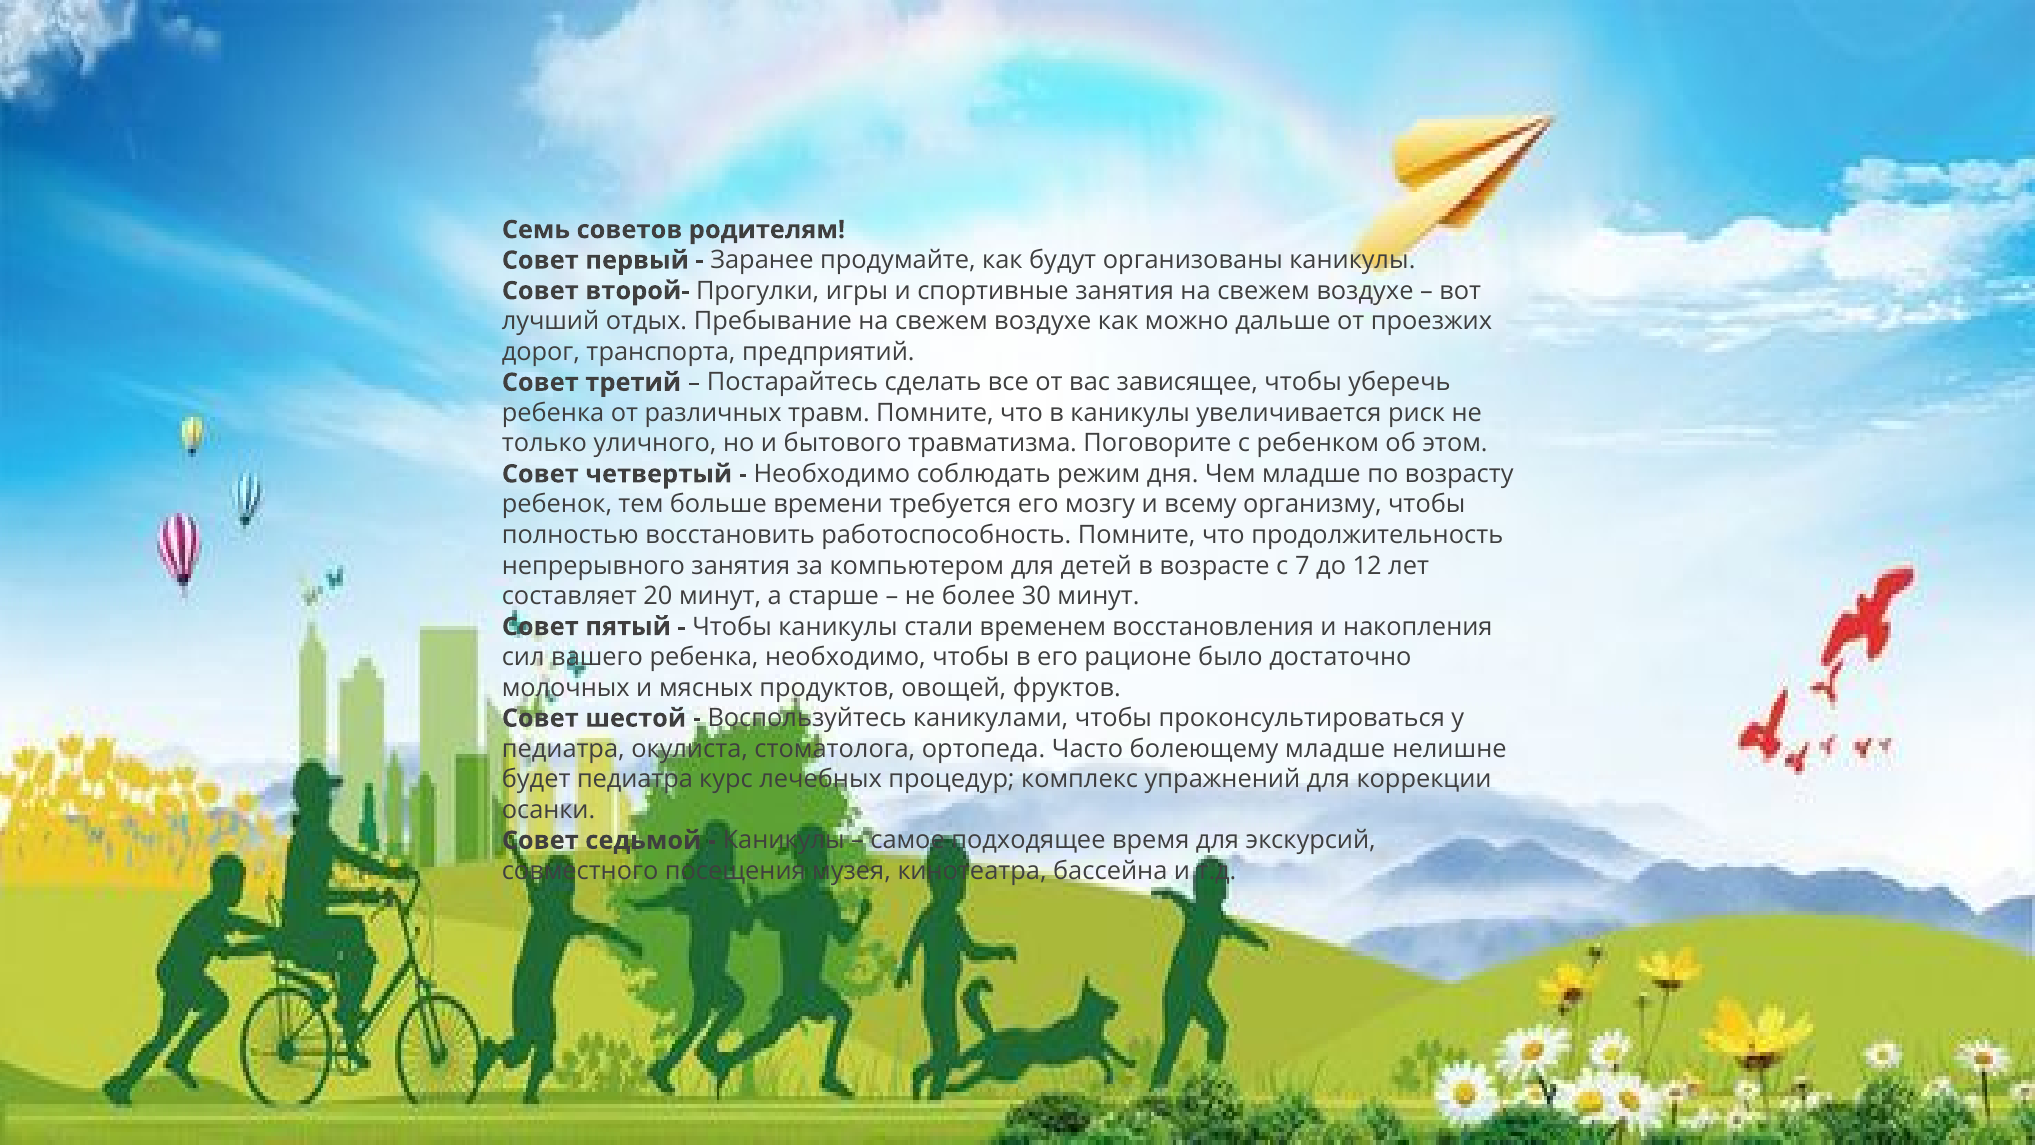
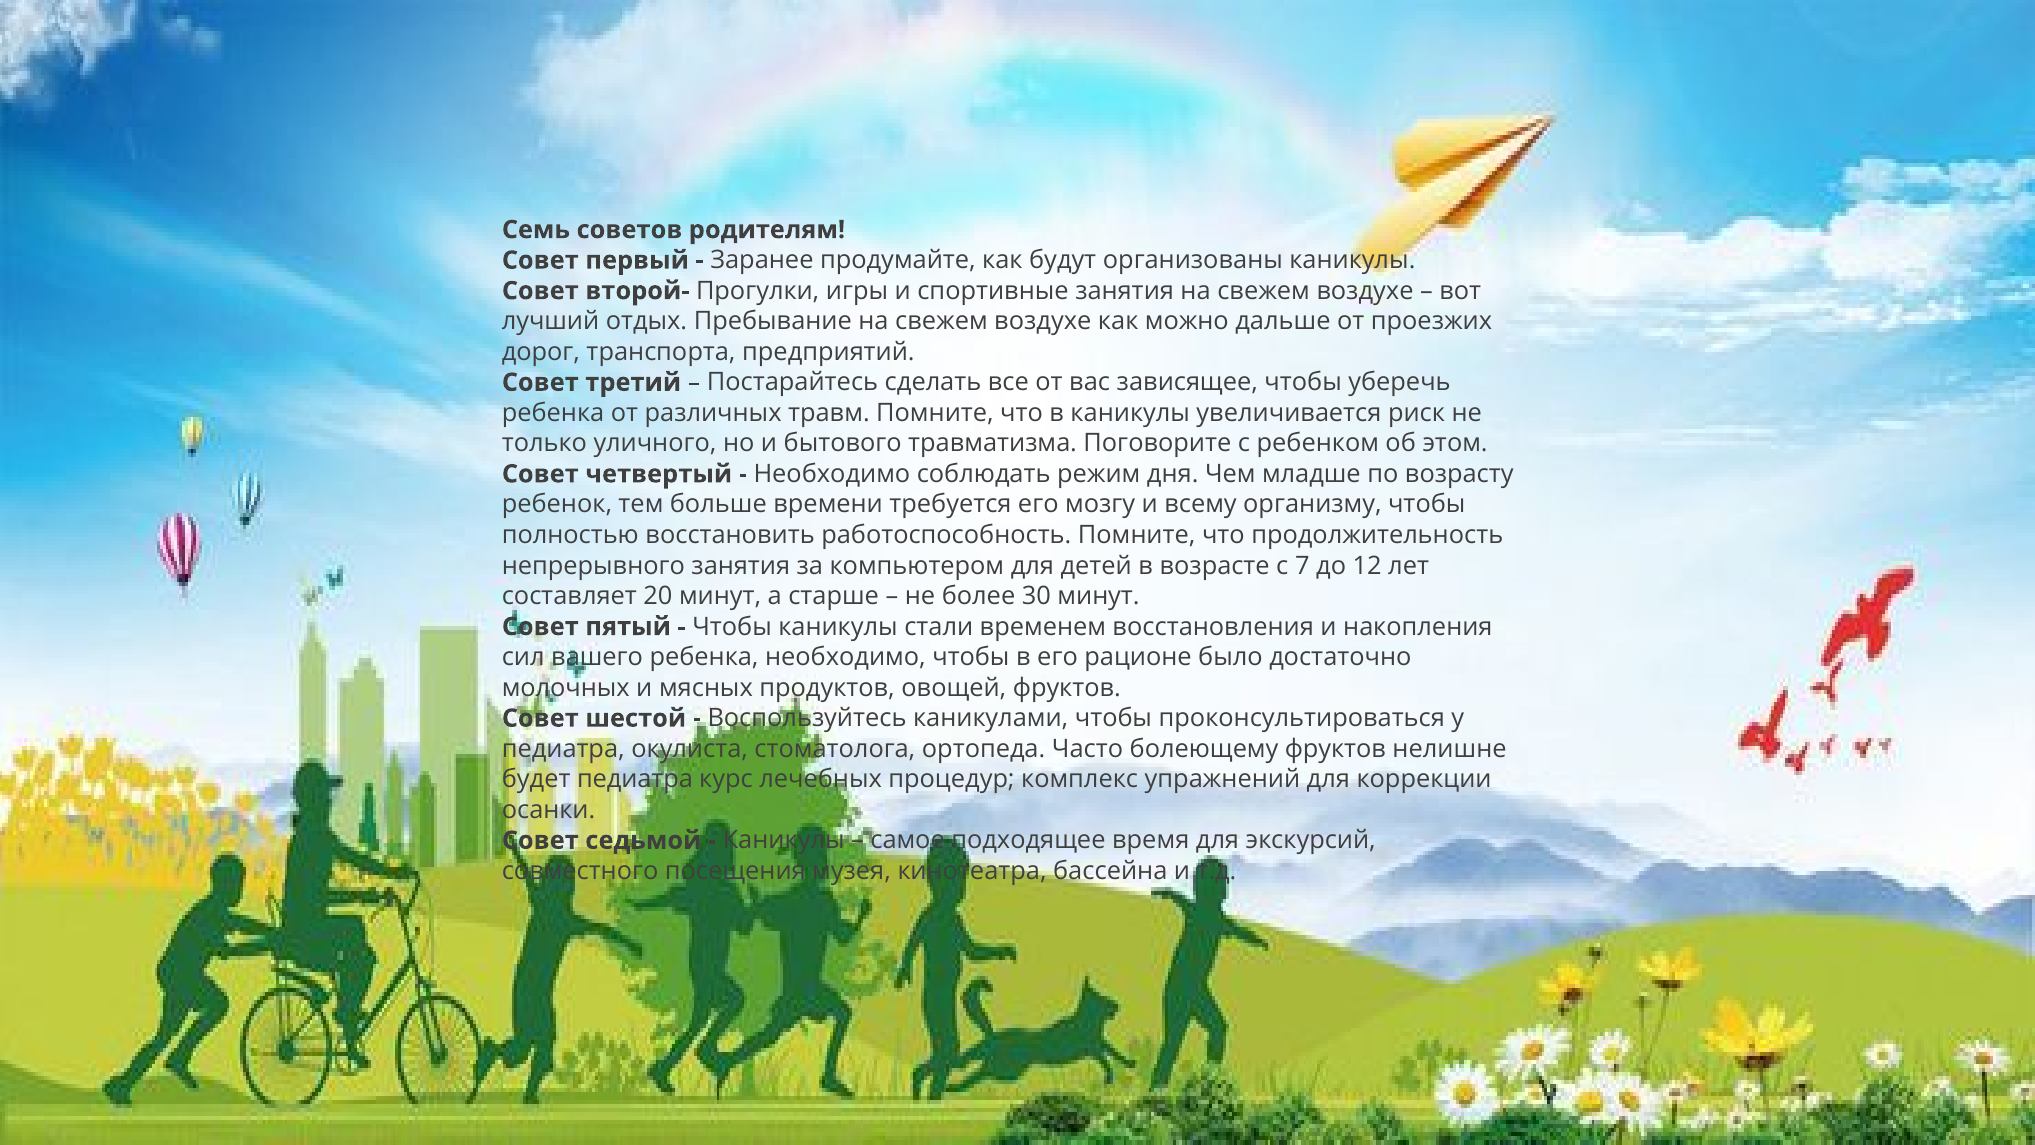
болеющему младше: младше -> фруктов (1335, 749)
